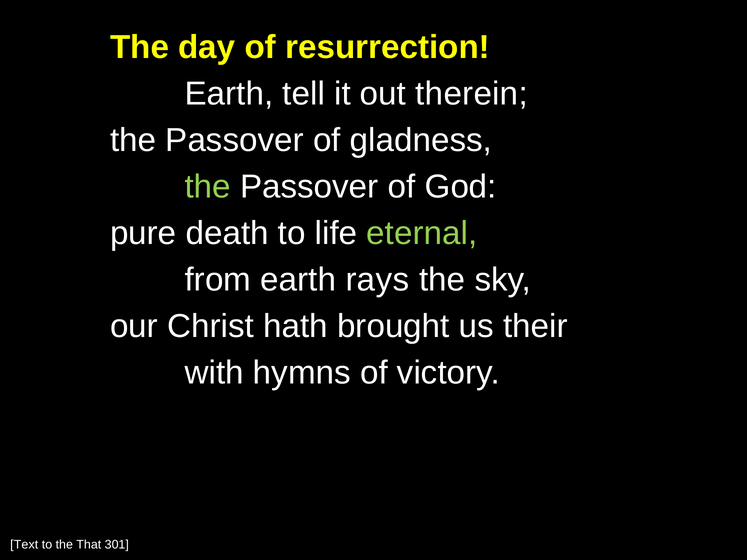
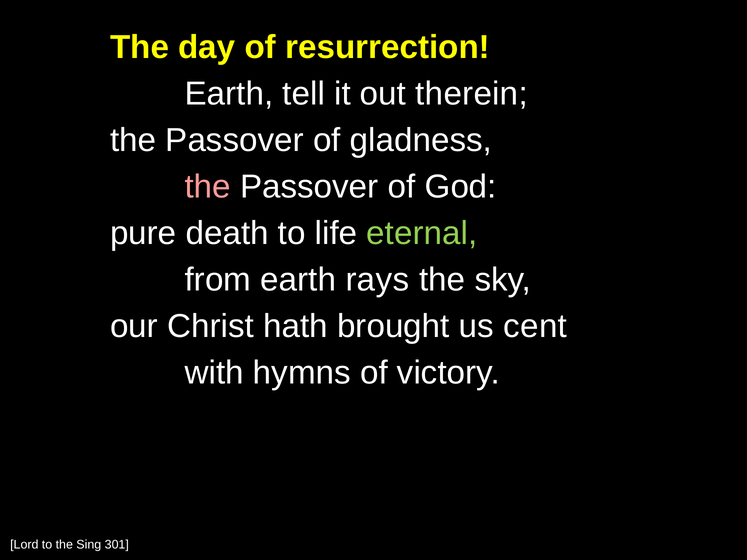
the colour: light green -> pink (208, 187)
their: their -> cent (535, 326)
Text: Text -> Lord (24, 545)
That: That -> Sing (89, 545)
